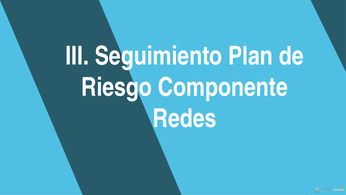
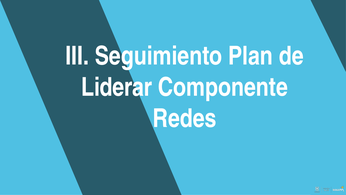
Riesgo: Riesgo -> Liderar (117, 87)
